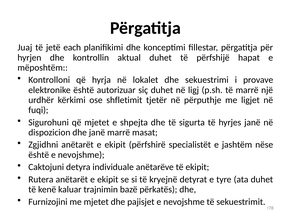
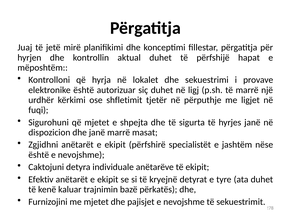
each: each -> mirë (72, 48)
Rutera: Rutera -> Efektiv (41, 180)
